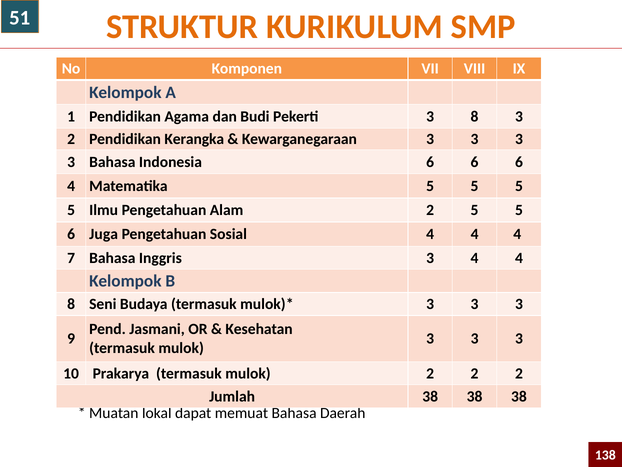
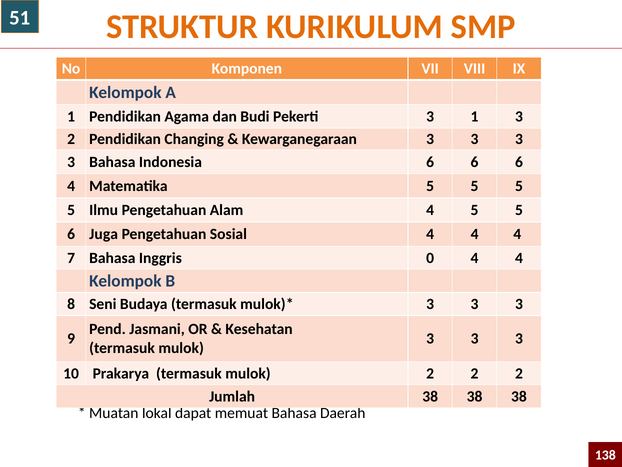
3 8: 8 -> 1 (475, 116)
Kerangka: Kerangka -> Changing (194, 139)
Alam 2: 2 -> 4 (430, 210)
Inggris 3: 3 -> 0 (430, 258)
